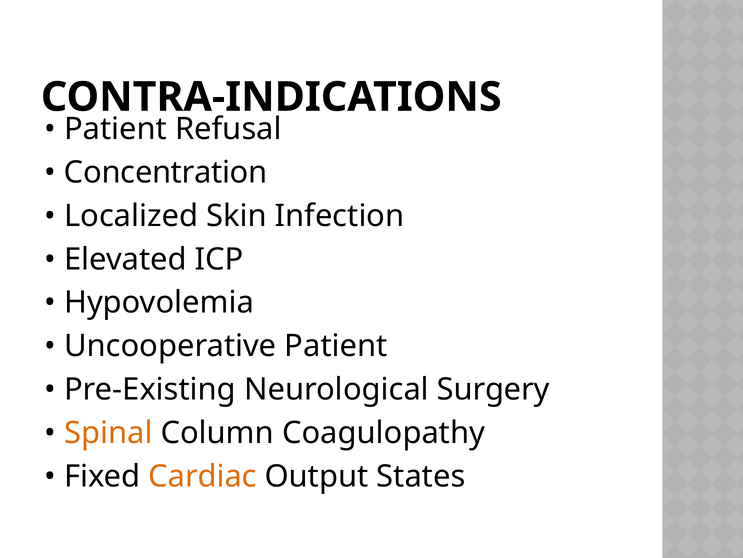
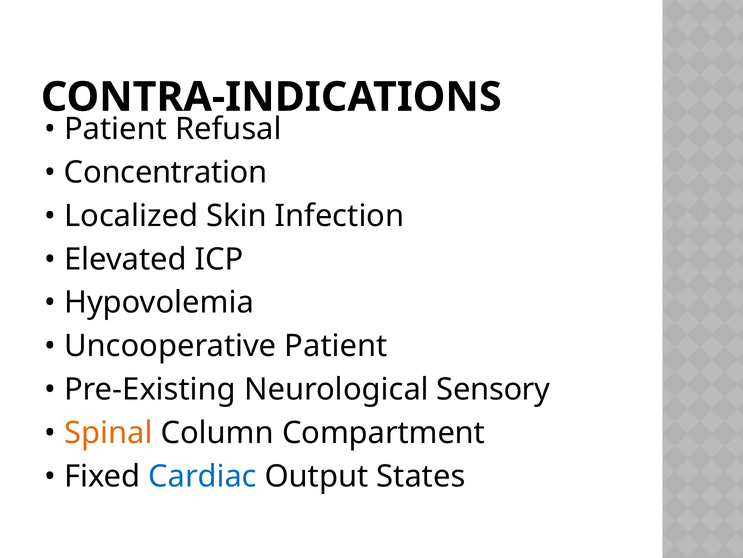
Surgery: Surgery -> Sensory (493, 389)
Coagulopathy: Coagulopathy -> Compartment (384, 432)
Cardiac colour: orange -> blue (203, 476)
